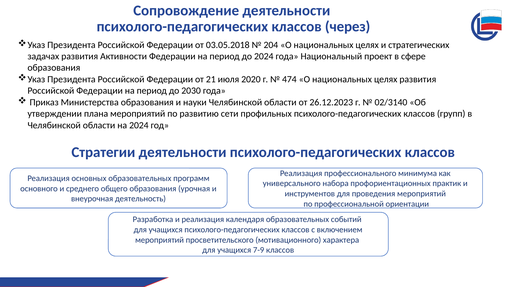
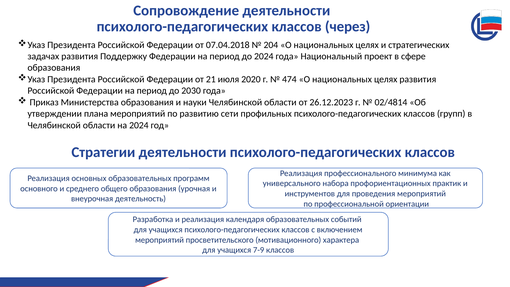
03.05.2018: 03.05.2018 -> 07.04.2018 (228, 45)
Активности: Активности -> Поддержку (124, 56)
02/3140: 02/3140 -> 02/4814 (391, 102)
